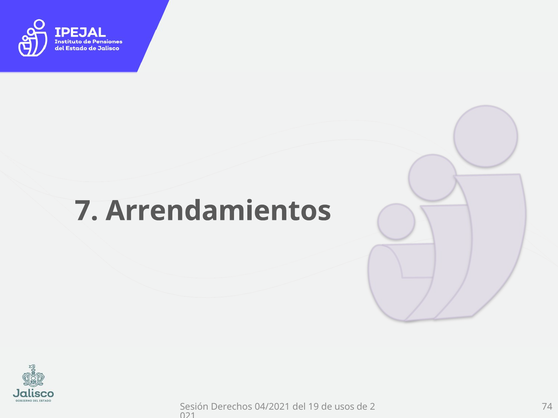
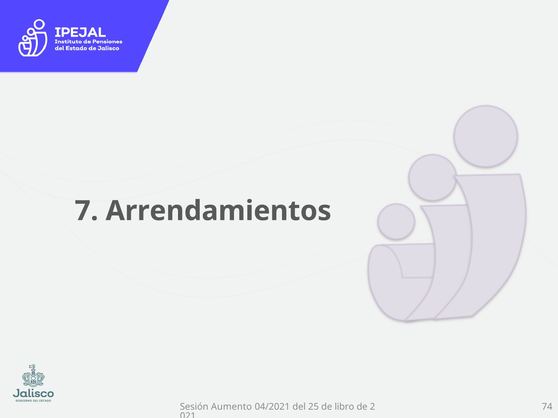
Derechos: Derechos -> Aumento (231, 407)
19: 19 -> 25 (314, 407)
usos: usos -> libro (344, 407)
